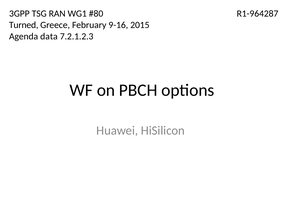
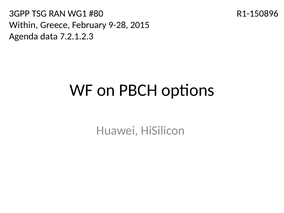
R1-964287: R1-964287 -> R1-150896 (258, 14)
Turned: Turned -> Within (24, 25)
9-16: 9-16 -> 9-28 (118, 25)
